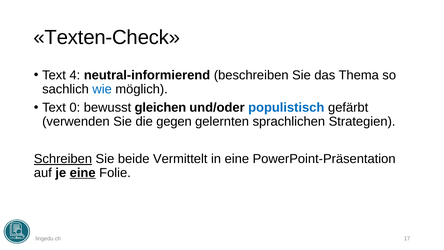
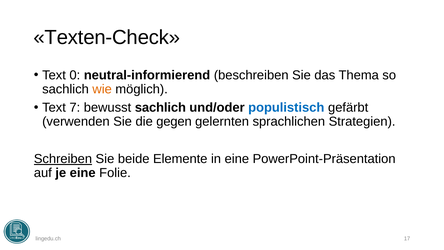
4: 4 -> 0 (75, 75)
wie colour: blue -> orange (102, 89)
0: 0 -> 7 (75, 108)
bewusst gleichen: gleichen -> sachlich (160, 108)
Vermittelt: Vermittelt -> Elemente (180, 159)
eine underline: present -> none (83, 173)
